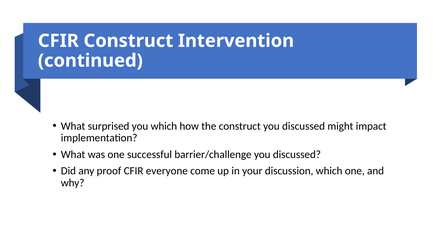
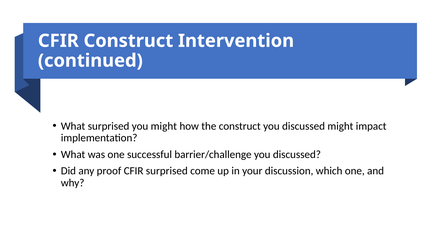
you which: which -> might (164, 126)
CFIR everyone: everyone -> surprised (167, 171)
